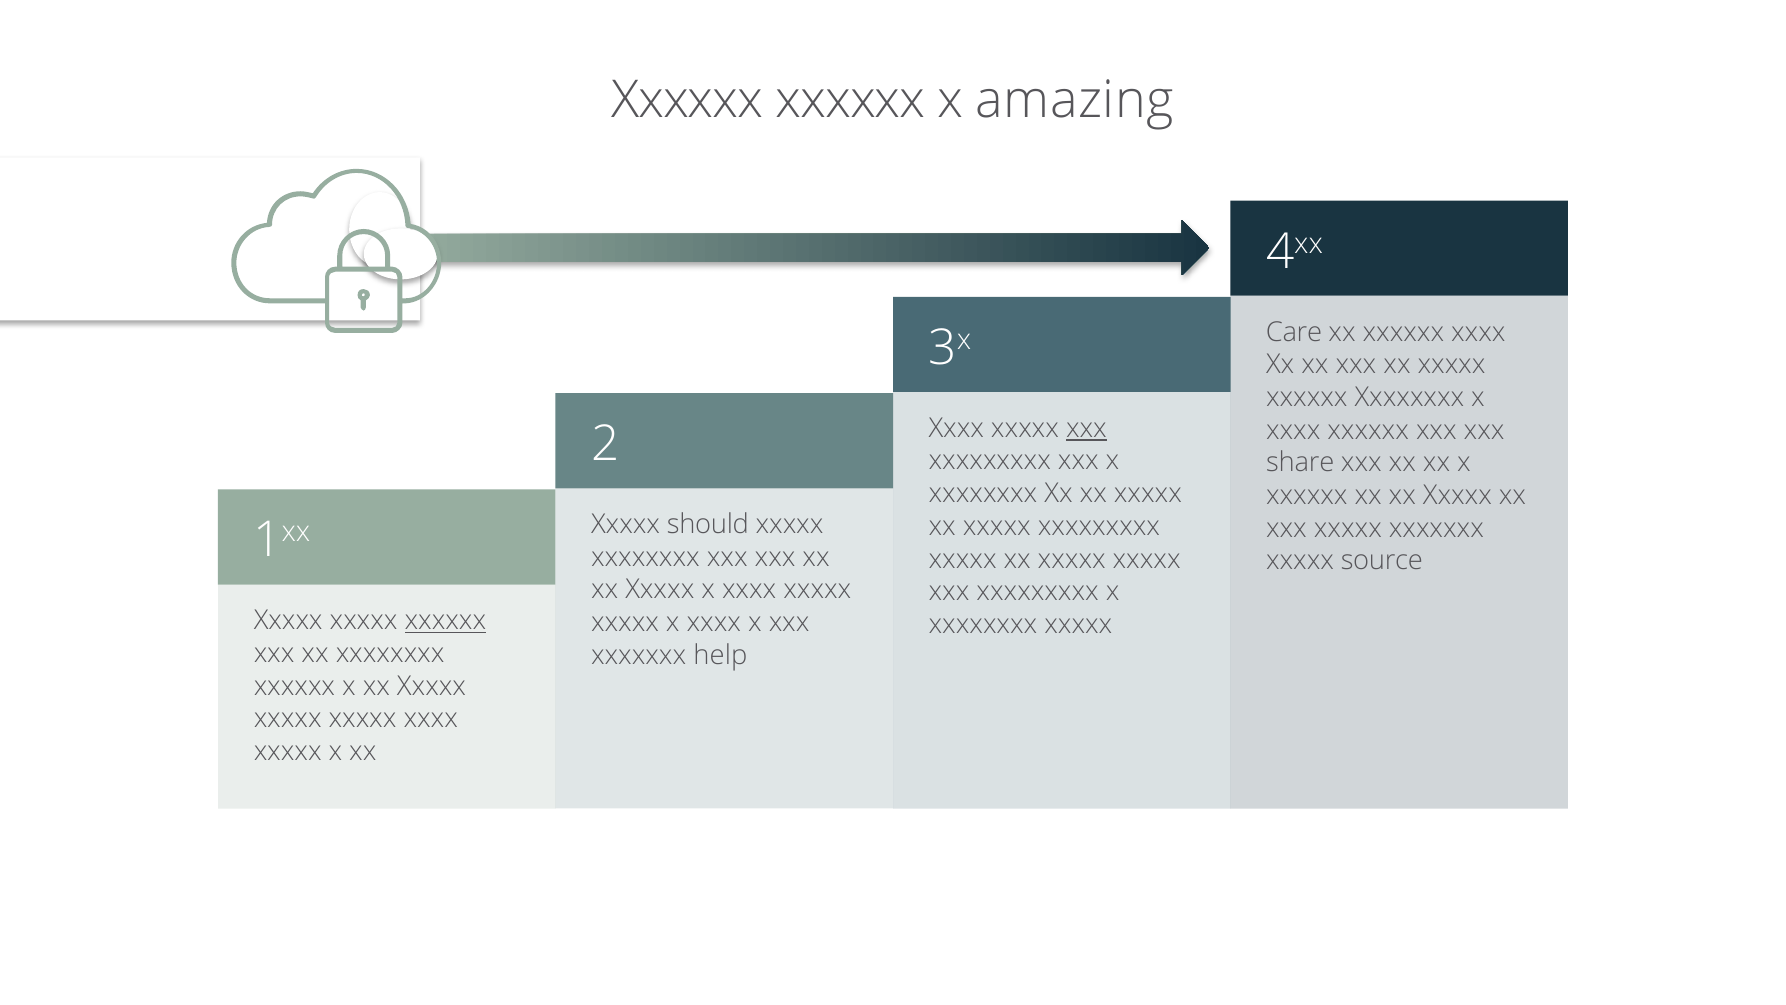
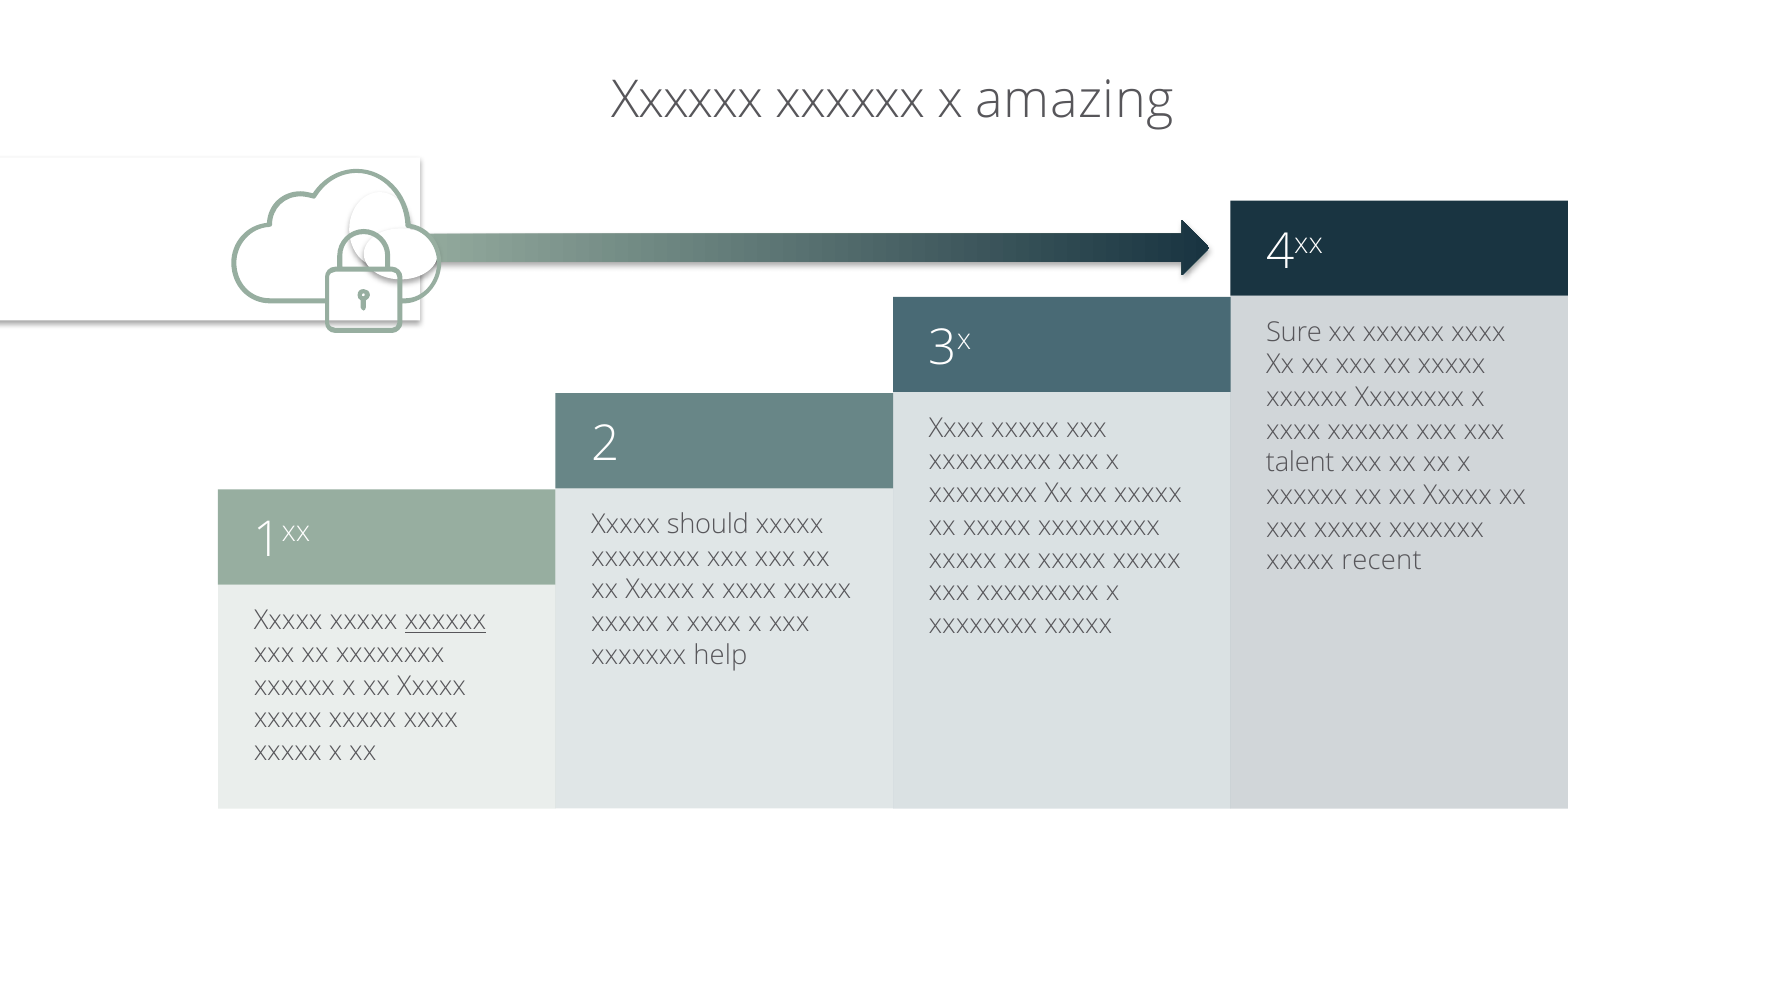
Care: Care -> Sure (1294, 332)
xxx underline: present -> none (1086, 428)
share: share -> talent (1300, 463)
source: source -> recent (1382, 561)
